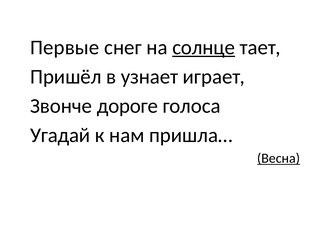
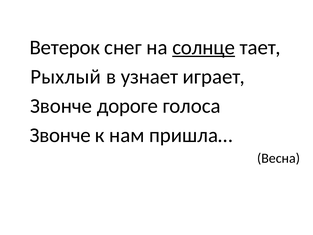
Первые: Первые -> Ветерок (65, 47)
Пришёл: Пришёл -> Рыхлый (66, 77)
Угадай: Угадай -> Звонче (60, 135)
Весна underline: present -> none (279, 158)
